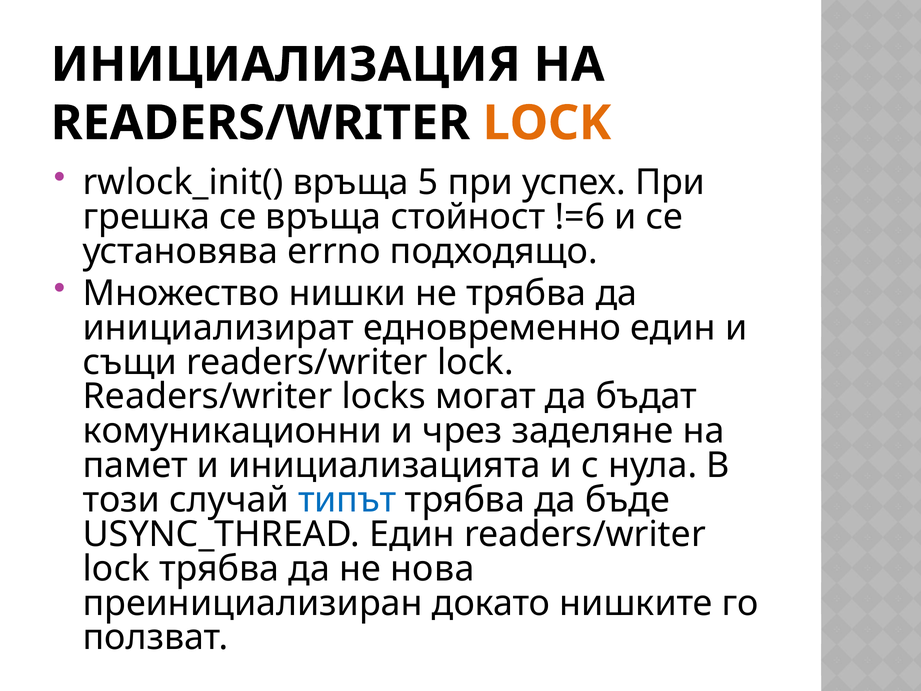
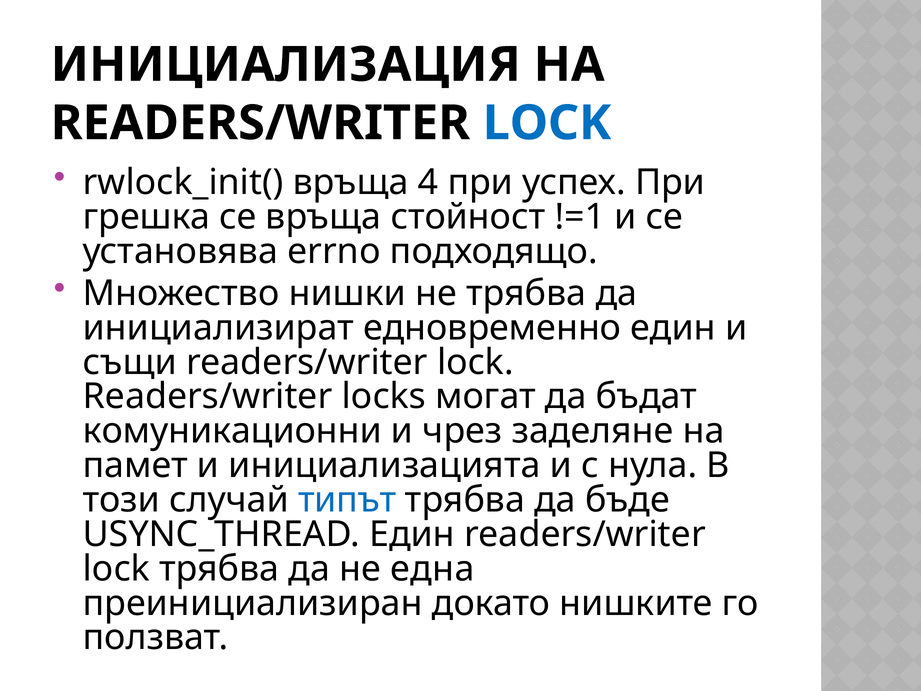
LOCK colour: orange -> blue (547, 123)
5: 5 -> 4 (428, 182)
!=6: !=6 -> !=1 (580, 217)
нова: нова -> една (432, 569)
